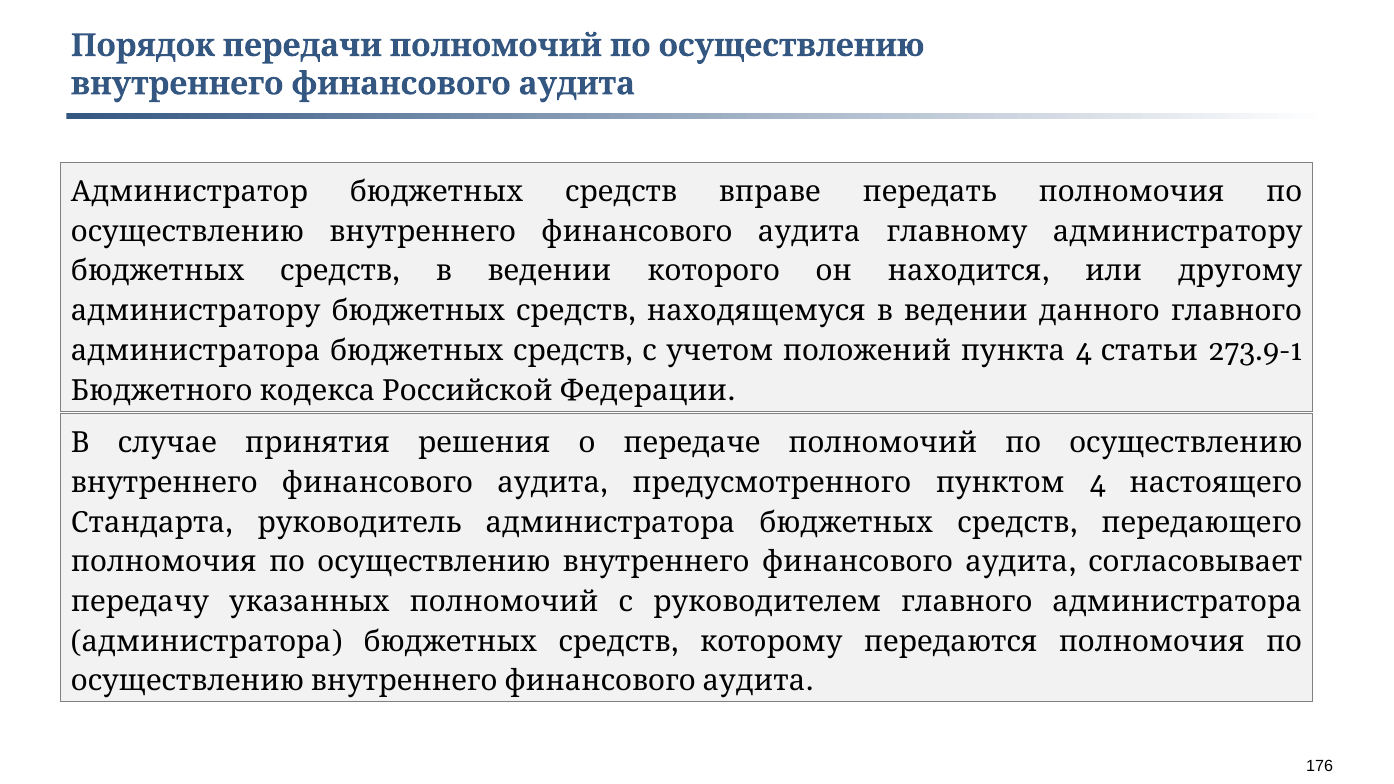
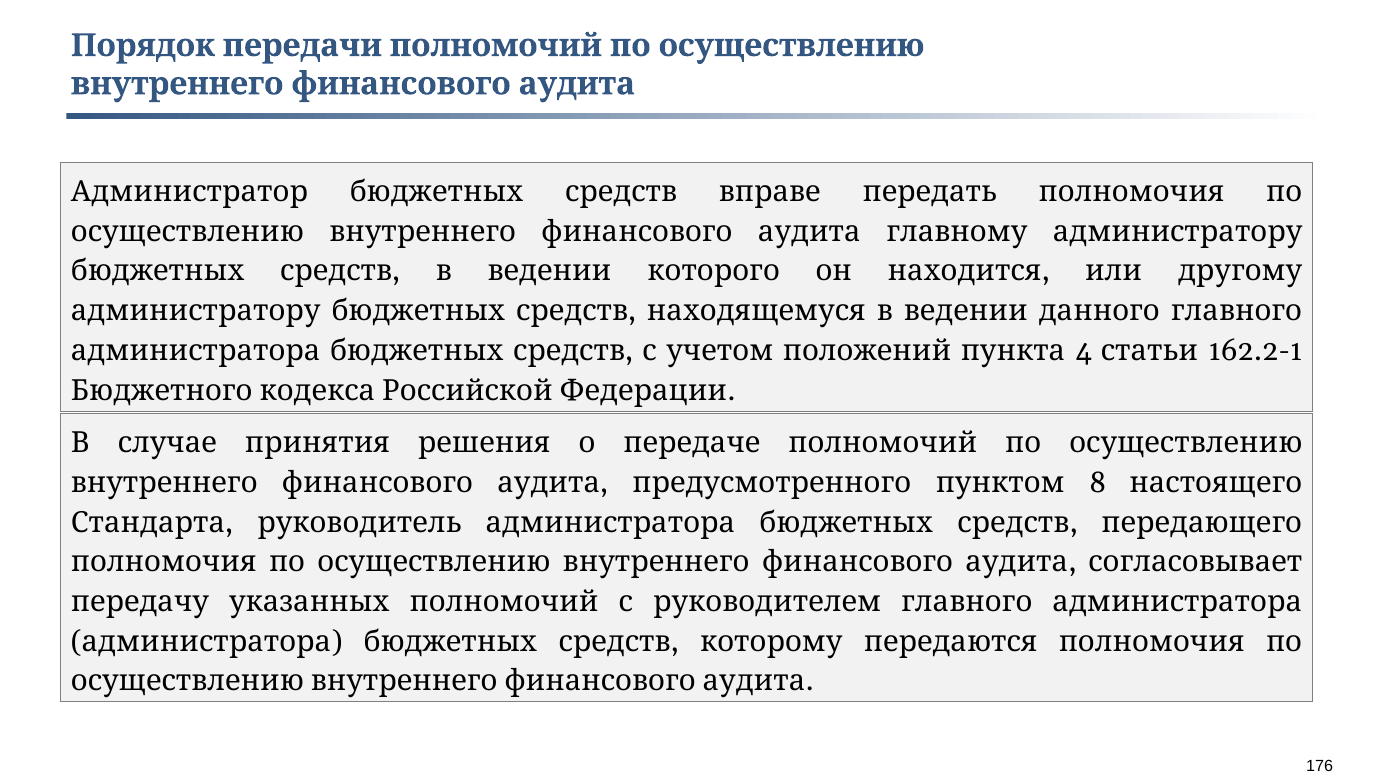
273.9-1: 273.9-1 -> 162.2-1 (1255, 351)
4: 4 -> 8 (1098, 483)
